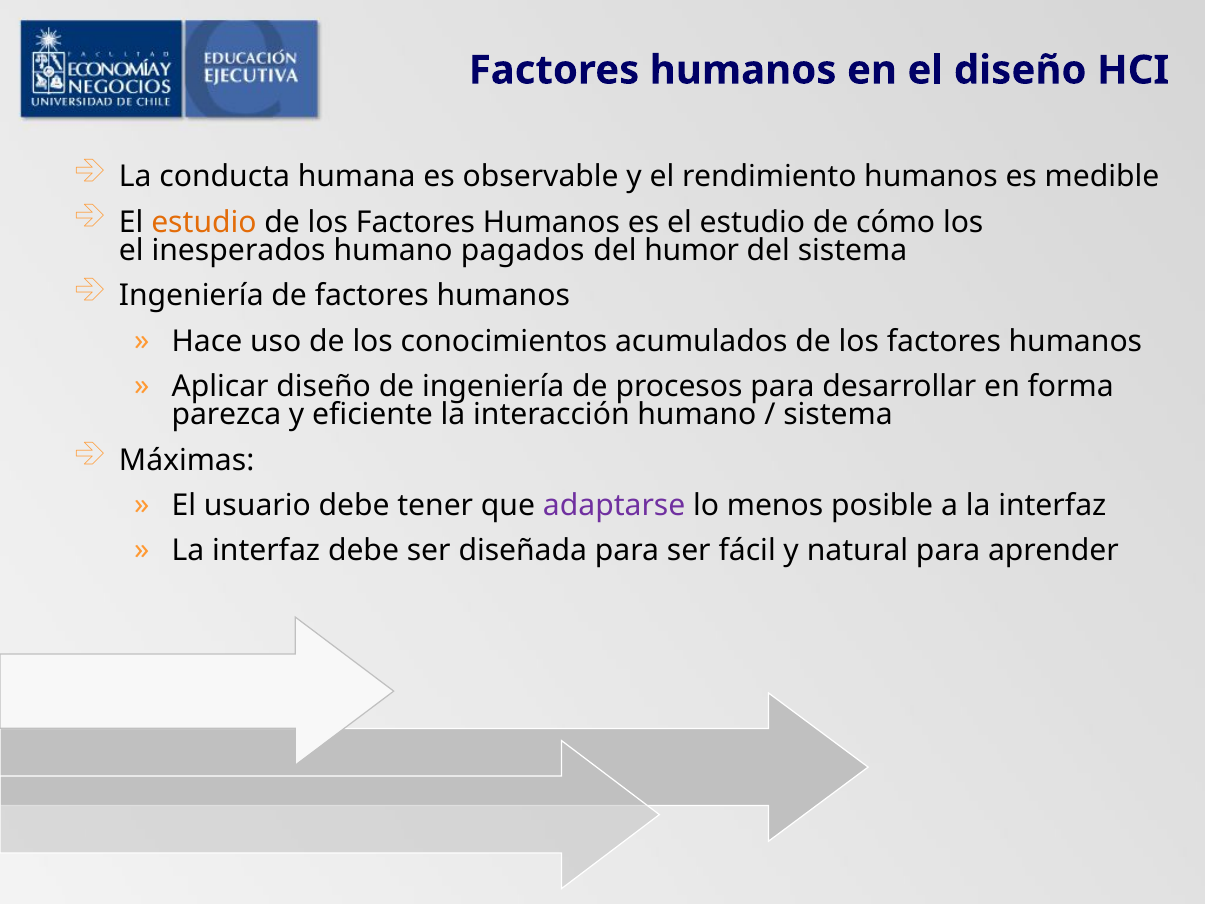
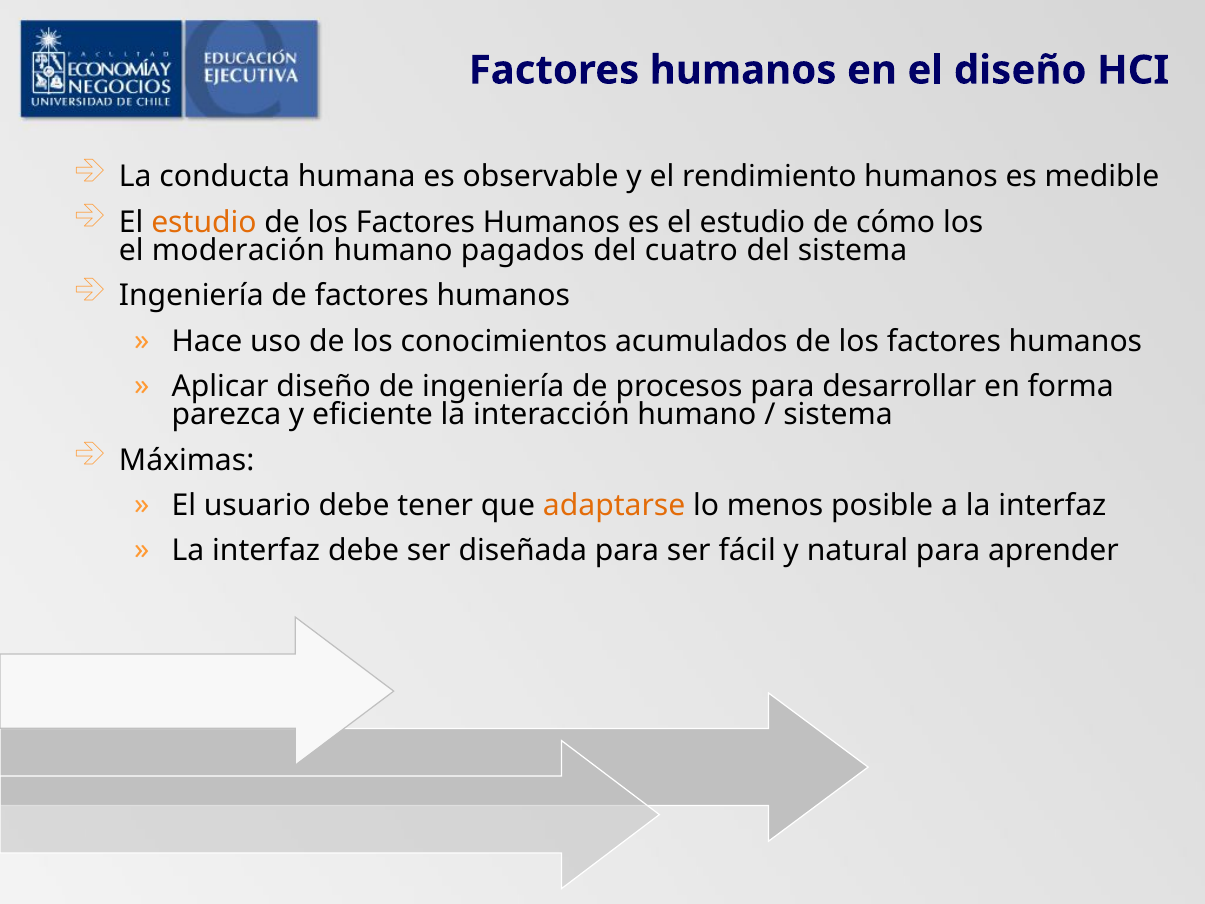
inesperados: inesperados -> moderación (238, 251)
humor: humor -> cuatro (691, 251)
adaptarse colour: purple -> orange (614, 505)
